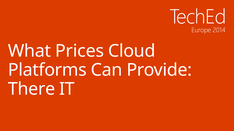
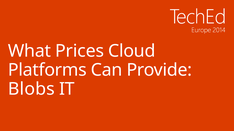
There: There -> Blobs (31, 89)
